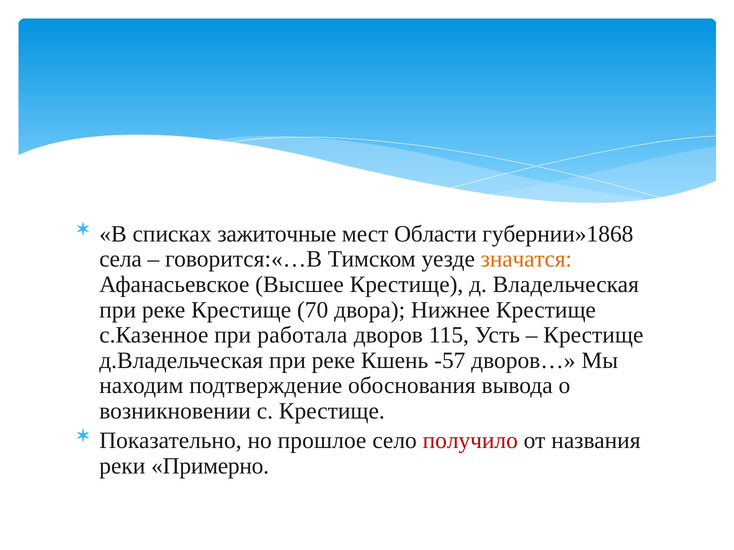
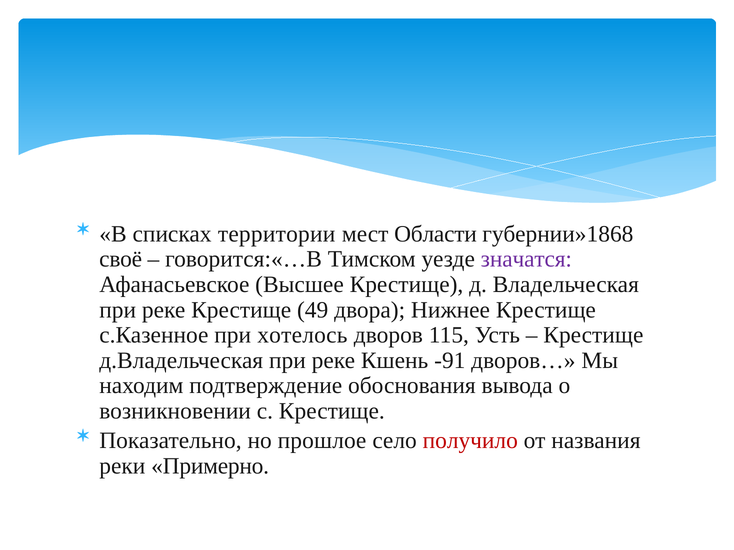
зажиточные: зажиточные -> территории (277, 234)
села: села -> своё (121, 259)
значатся colour: orange -> purple (526, 259)
70: 70 -> 49 (313, 310)
работала: работала -> хотелось (302, 335)
-57: -57 -> -91 (450, 361)
